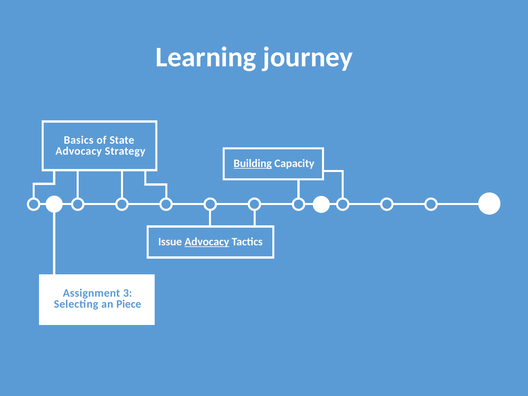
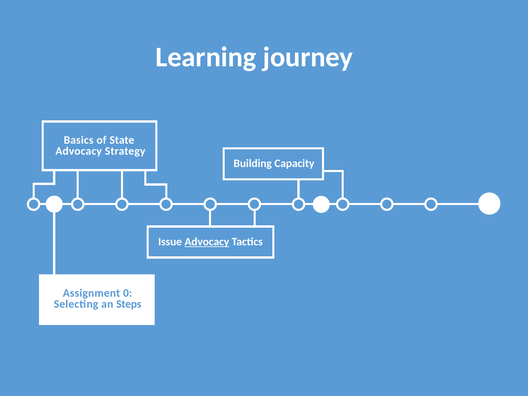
Building underline: present -> none (253, 163)
3: 3 -> 0 (128, 293)
Piece: Piece -> Steps (129, 304)
